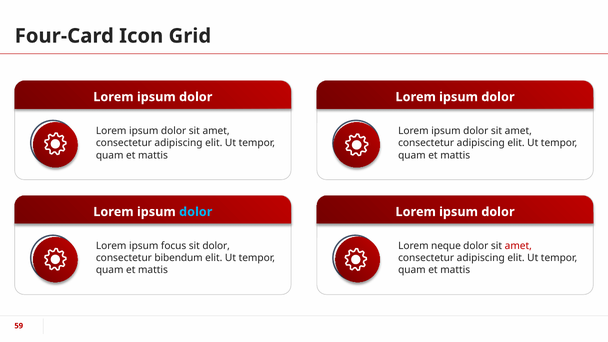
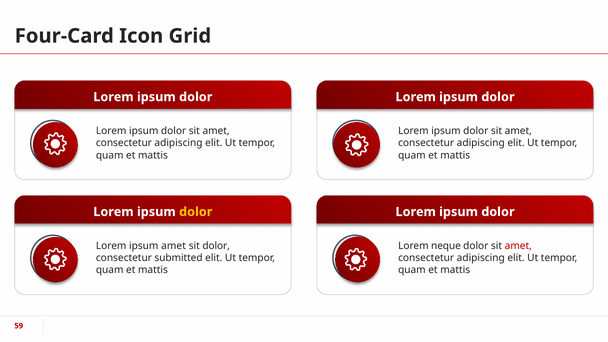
dolor colour: light blue -> yellow (196, 212)
ipsum focus: focus -> amet (174, 246)
bibendum: bibendum -> submitted (179, 258)
